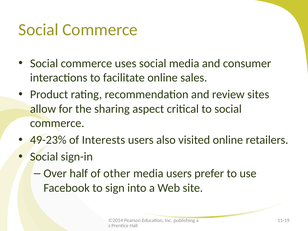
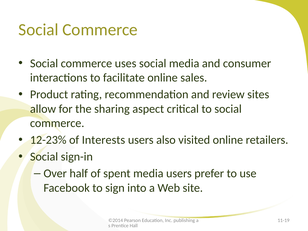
49-23%: 49-23% -> 12-23% (48, 140)
other: other -> spent (117, 173)
